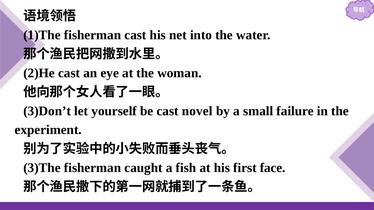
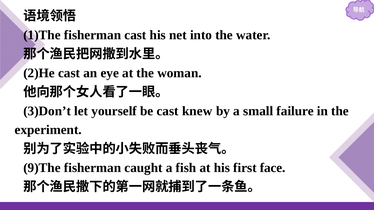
novel: novel -> knew (197, 111)
3)The: 3)The -> 9)The (42, 168)
